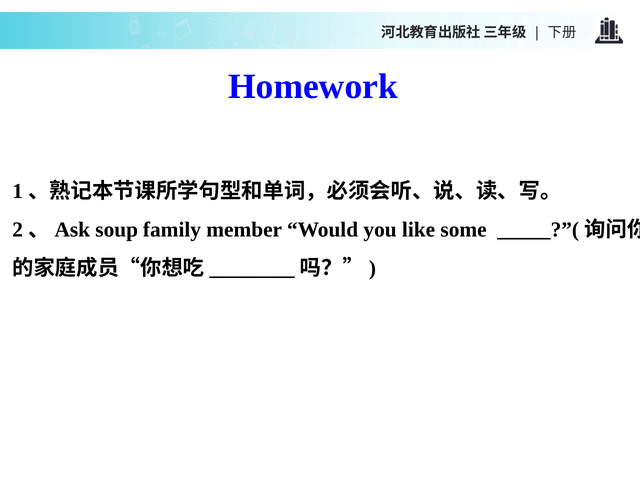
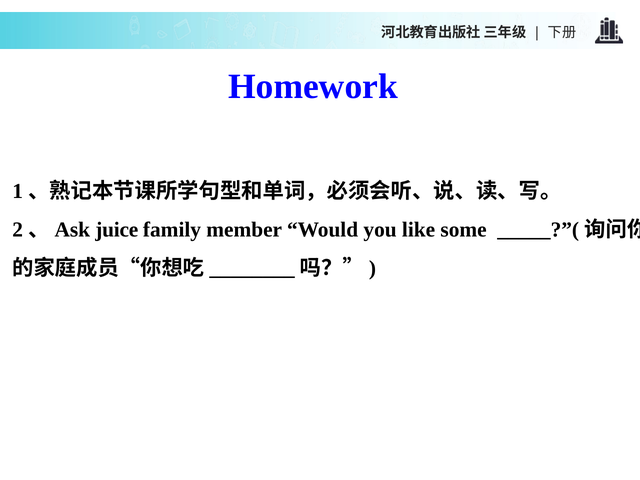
soup: soup -> juice (117, 230)
